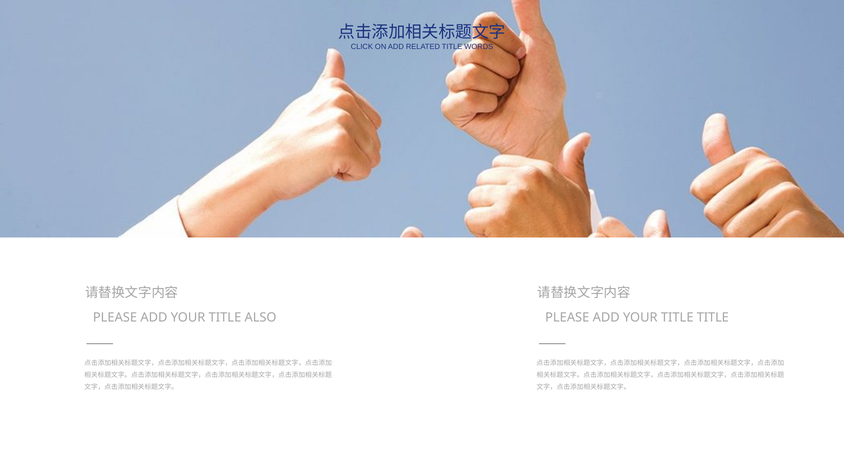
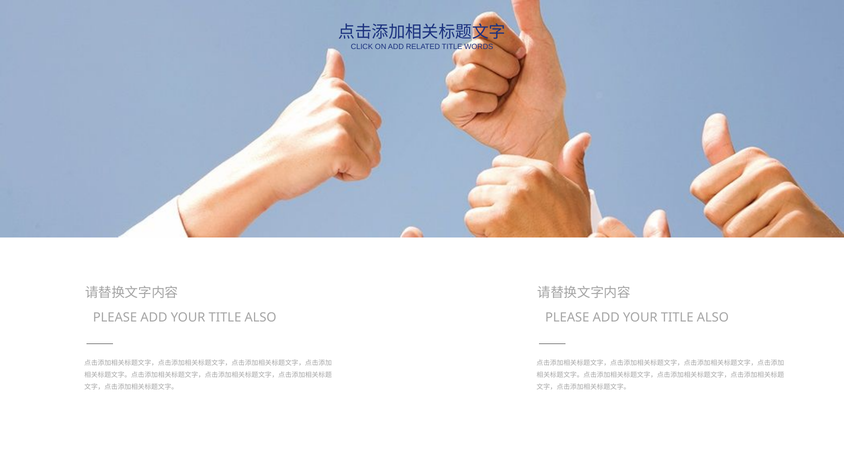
TITLE: TITLE -> ALSO (713, 318)
